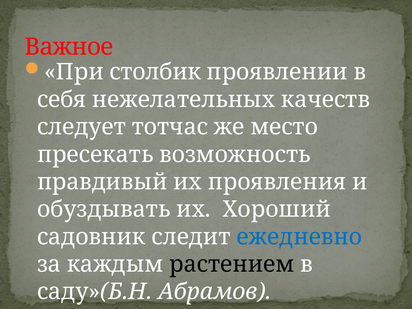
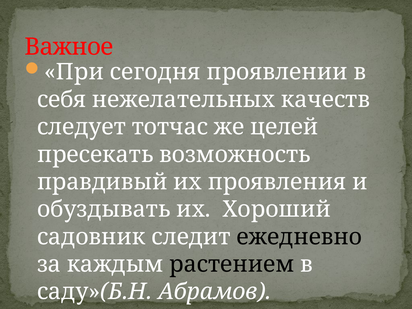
столбик: столбик -> сегодня (155, 72)
место: место -> целей (284, 127)
ежедневно colour: blue -> black (299, 237)
